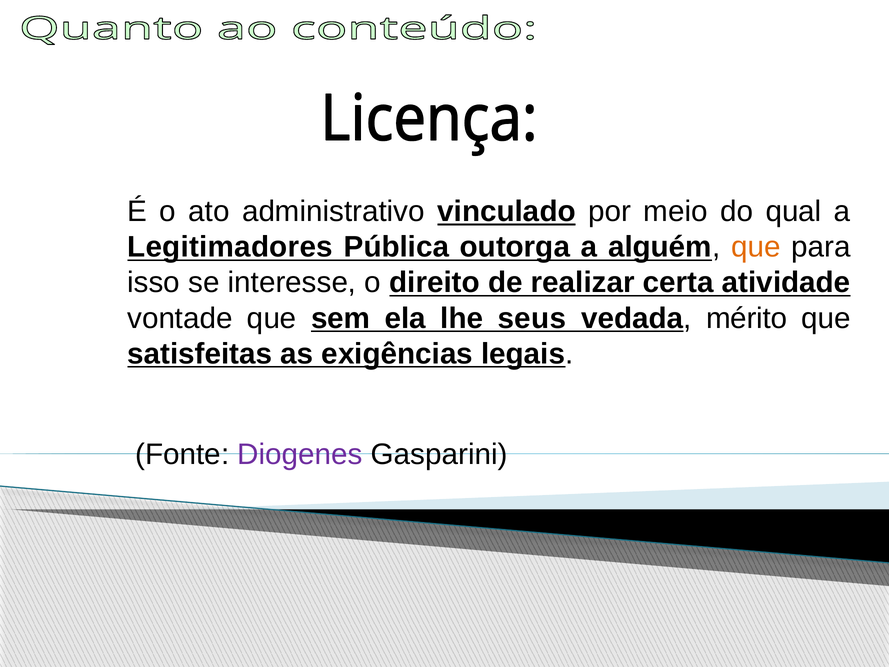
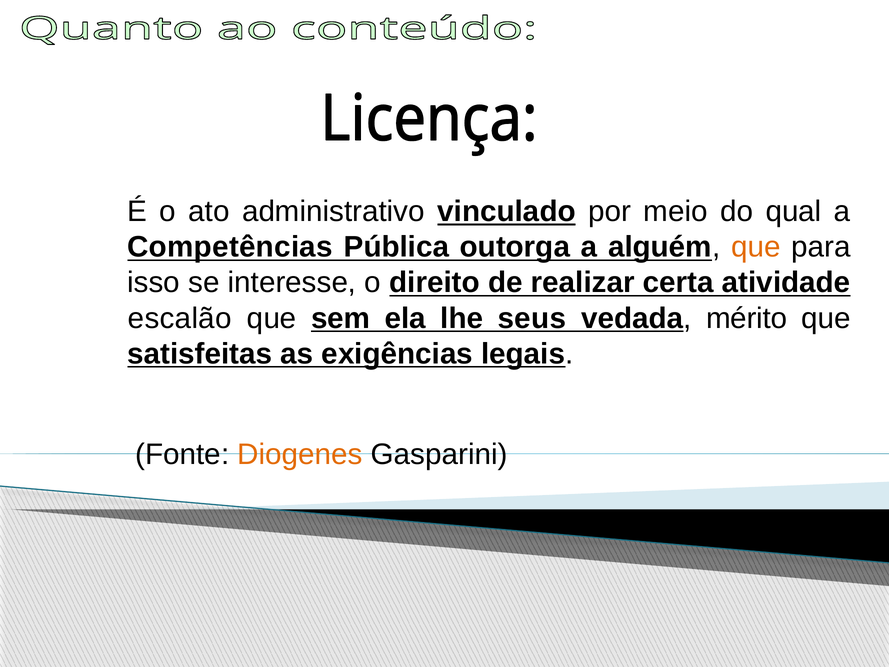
Legitimadores: Legitimadores -> Competências (230, 247)
vontade: vontade -> escalão (180, 318)
Diogenes colour: purple -> orange (300, 454)
